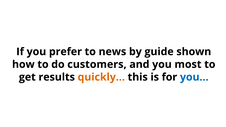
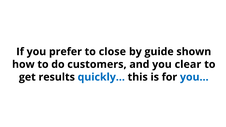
news: news -> close (112, 52)
most: most -> clear (188, 64)
quickly… colour: orange -> blue (101, 77)
